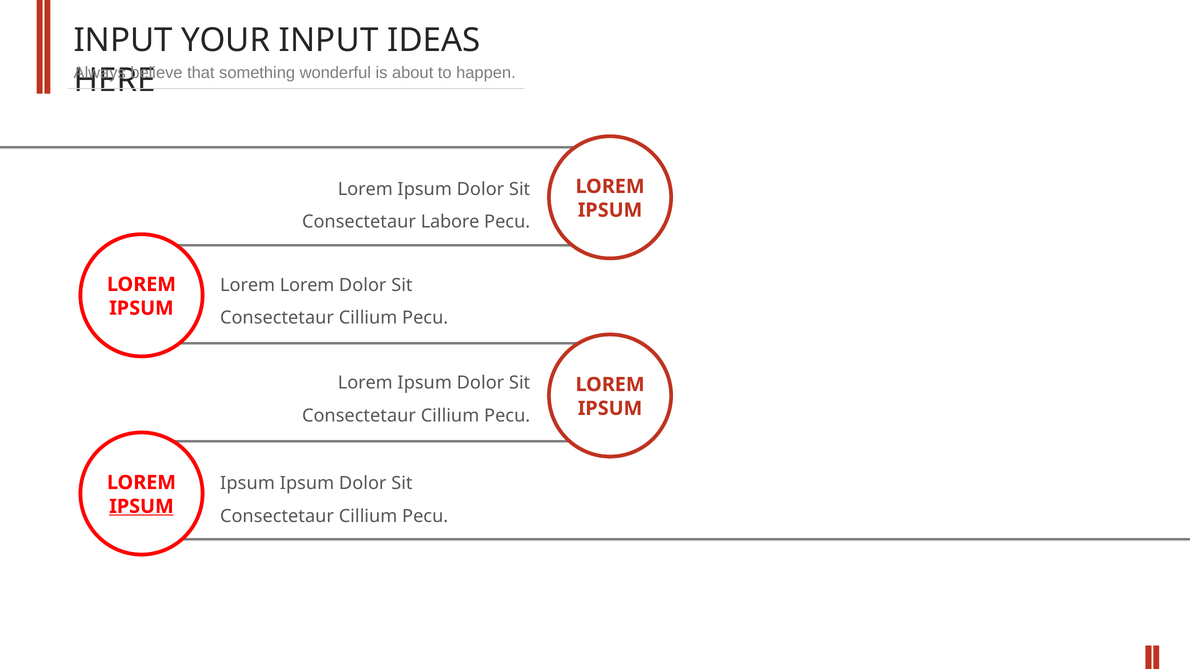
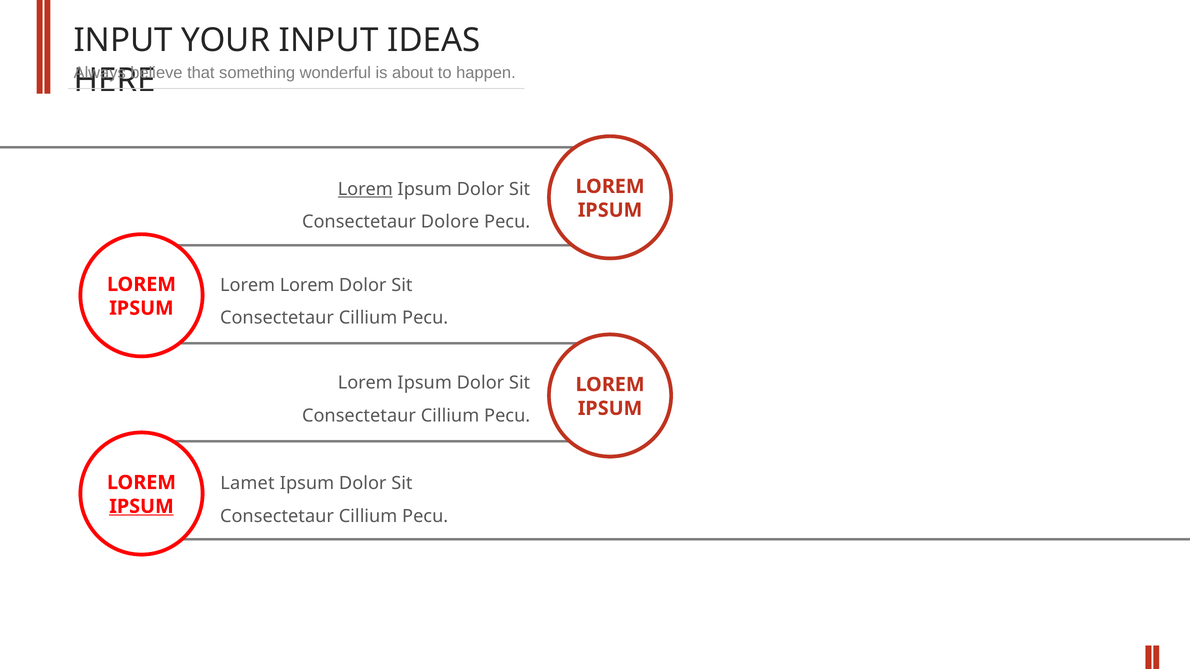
Lorem underline: none -> present (365, 189)
Labore: Labore -> Dolore (450, 222)
Ipsum: Ipsum -> Lamet (247, 484)
